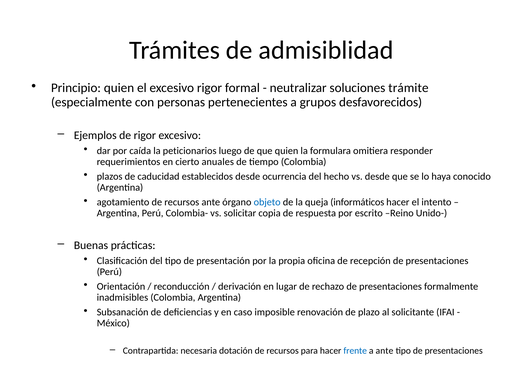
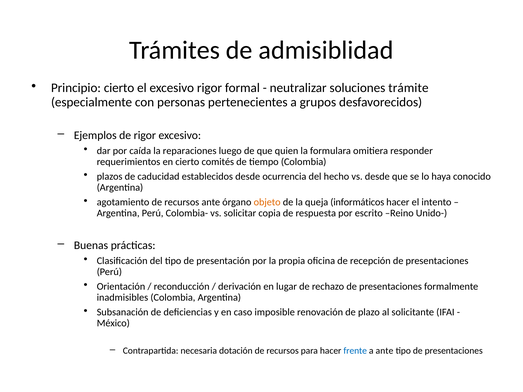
Principio quien: quien -> cierto (119, 88)
peticionarios: peticionarios -> reparaciones (190, 151)
anuales: anuales -> comités (218, 162)
objeto colour: blue -> orange (267, 202)
